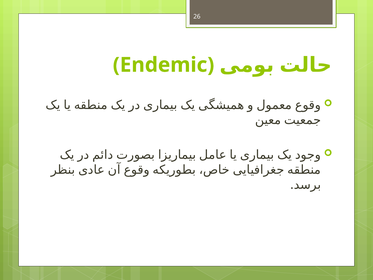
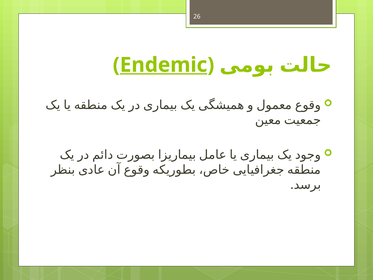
Endemic underline: none -> present (164, 65)
